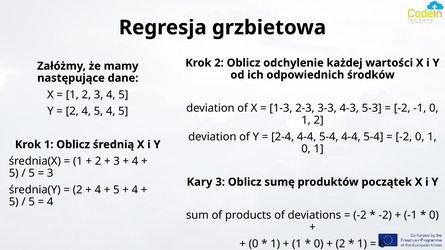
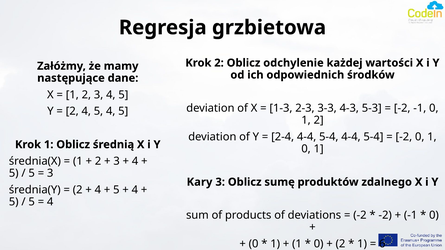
początek: początek -> zdalnego (387, 182)
